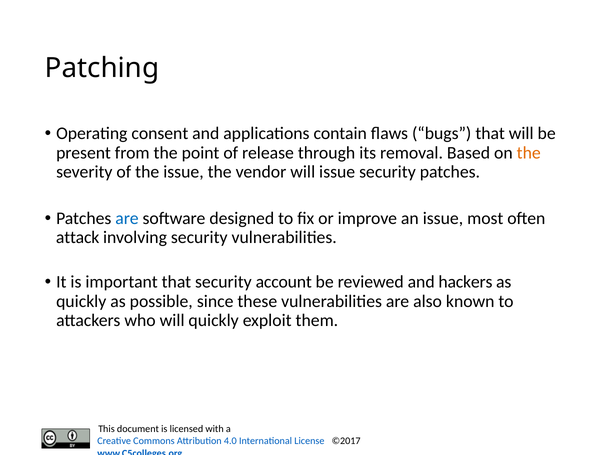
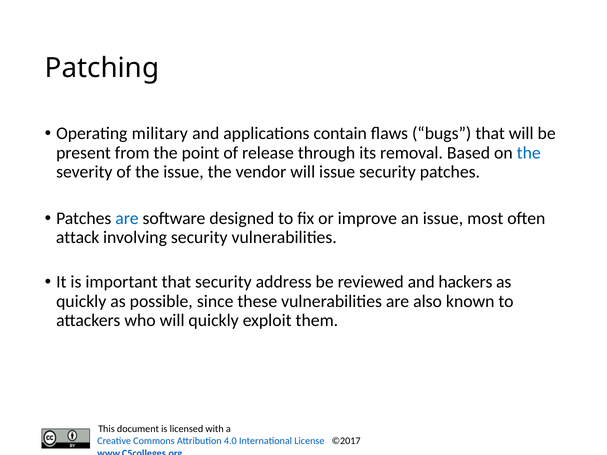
consent: consent -> military (160, 134)
the colour: orange -> blue (529, 153)
account: account -> address (284, 282)
